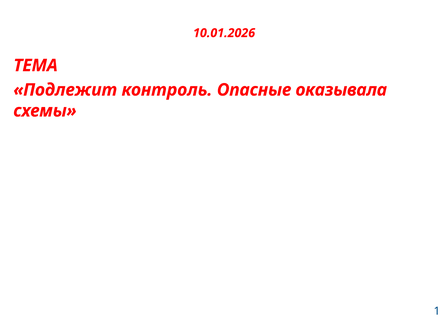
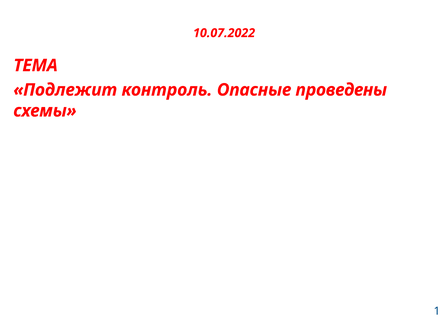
10.01.2026: 10.01.2026 -> 10.07.2022 (224, 33)
оказывала: оказывала -> проведены (341, 90)
